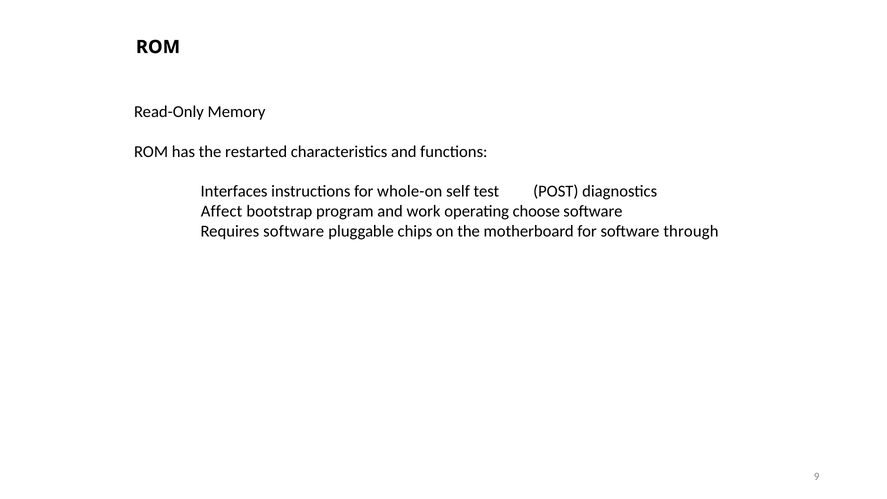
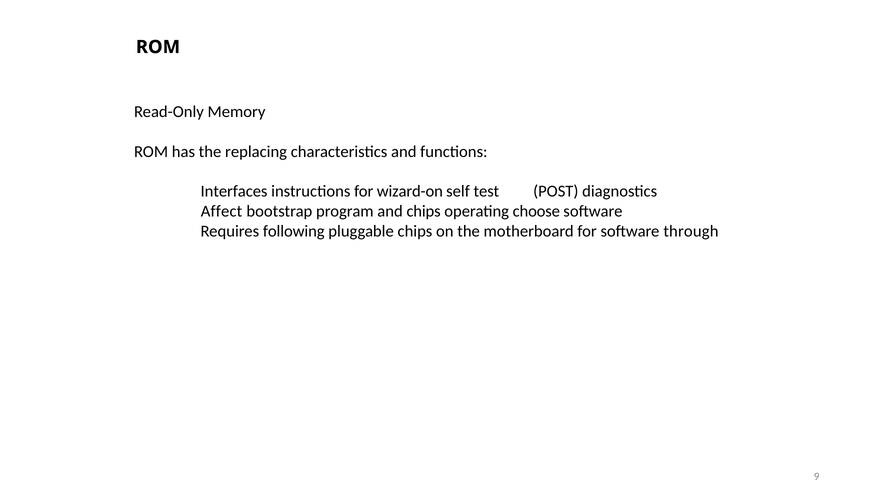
restarted: restarted -> replacing (256, 152)
whole-on: whole-on -> wizard-on (410, 191)
and work: work -> chips (424, 211)
Requires software: software -> following (294, 231)
